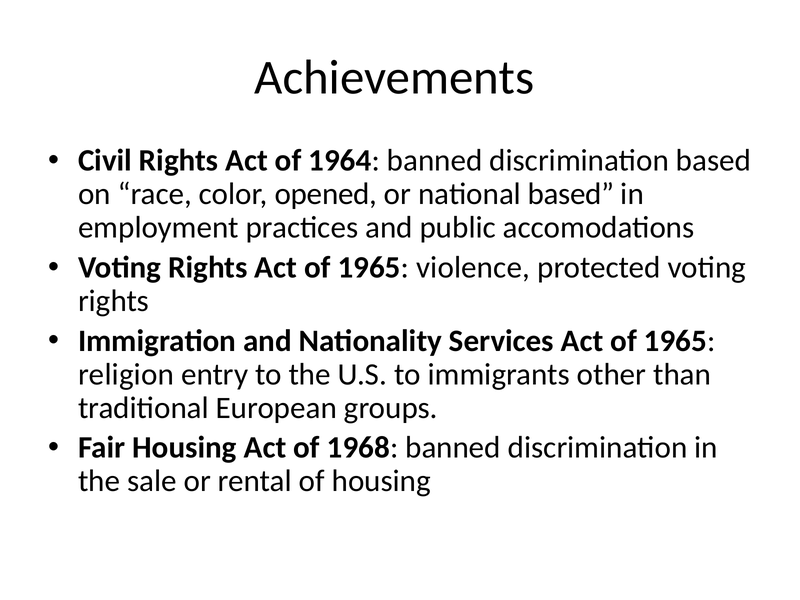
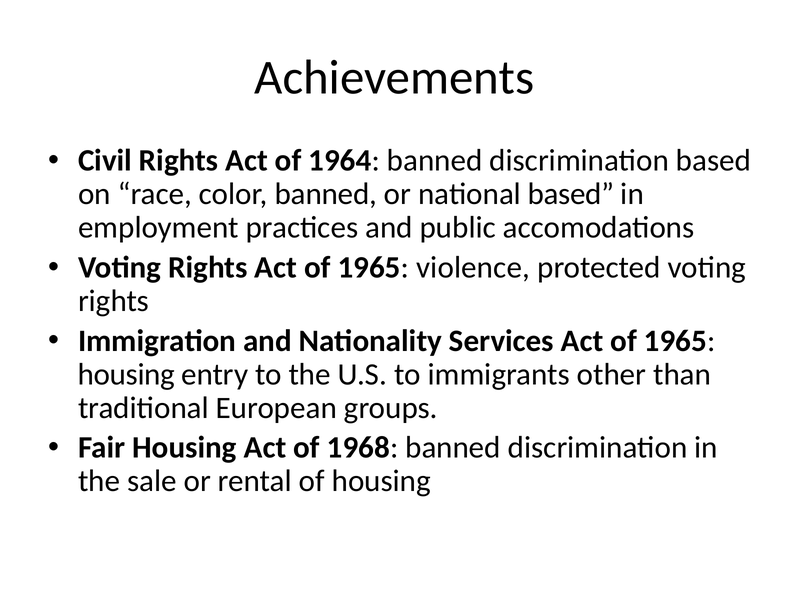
color opened: opened -> banned (326, 194)
religion: religion -> housing (126, 374)
